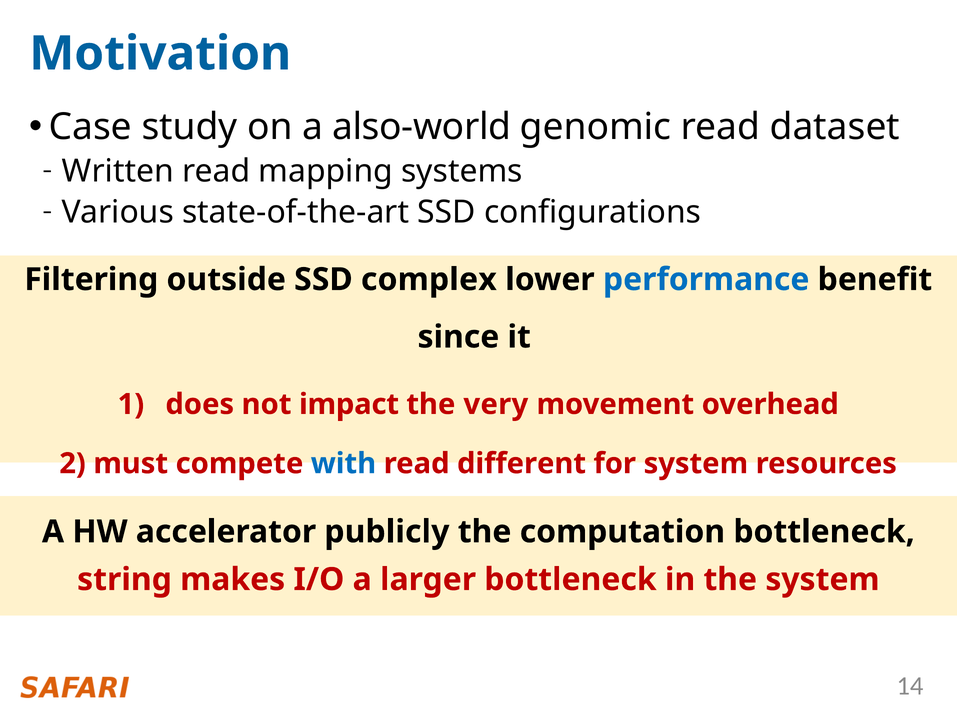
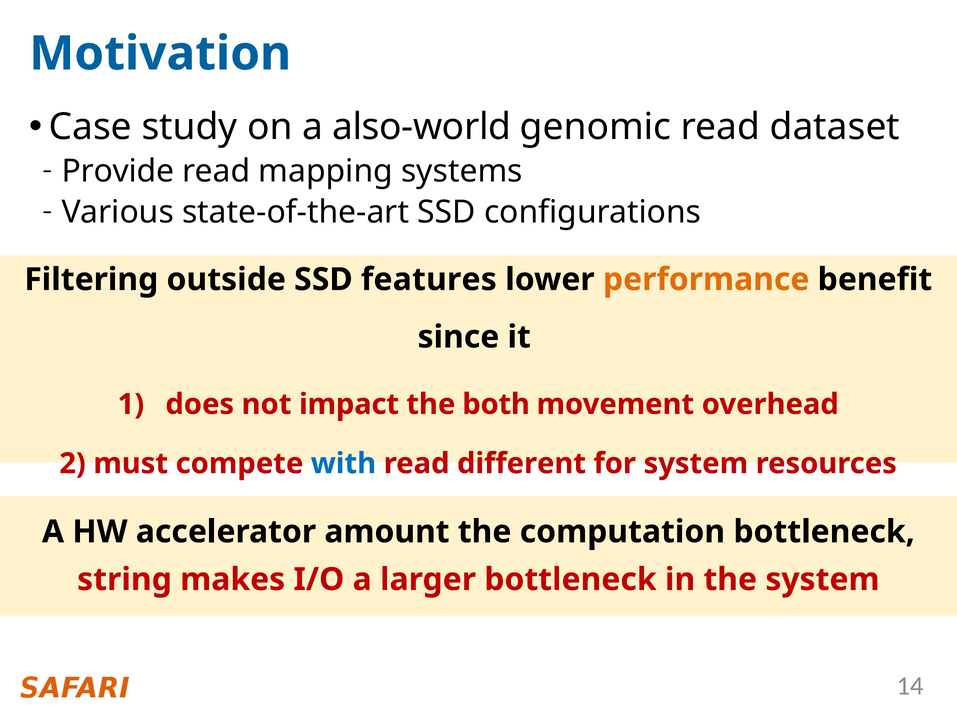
Written: Written -> Provide (118, 171)
complex: complex -> features (429, 279)
performance colour: blue -> orange (706, 279)
very: very -> both (496, 404)
publicly: publicly -> amount (387, 532)
